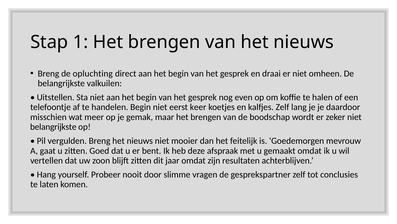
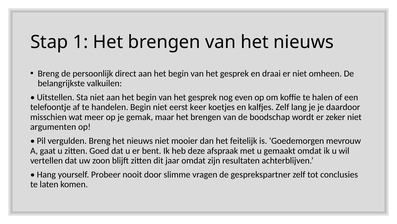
opluchting: opluchting -> persoonlijk (93, 73)
belangrijkste: belangrijkste -> argumenten (53, 127)
